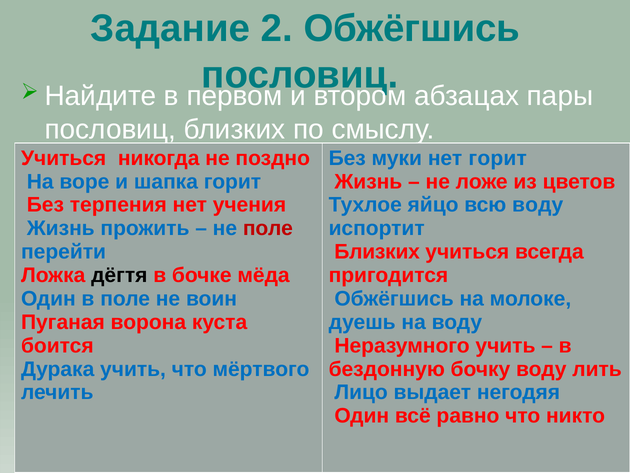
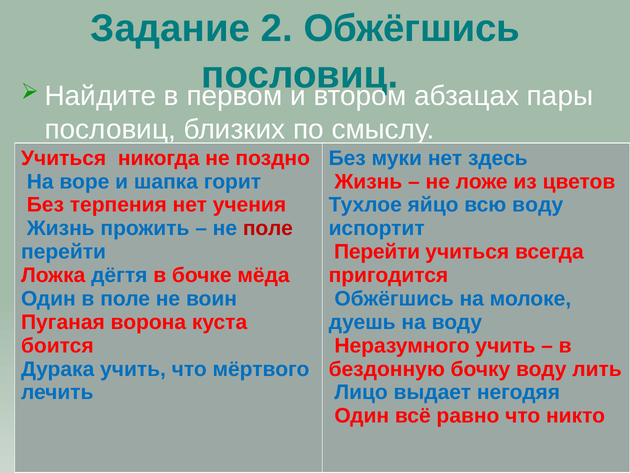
нет горит: горит -> здесь (498, 158)
Близких: Близких -> Перейти (377, 252)
дёгтя colour: black -> blue (119, 275)
